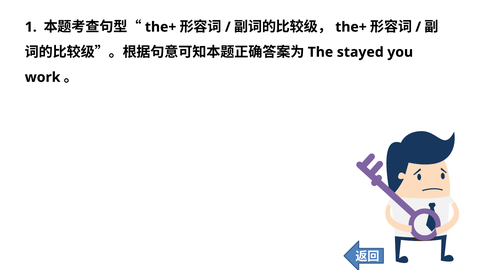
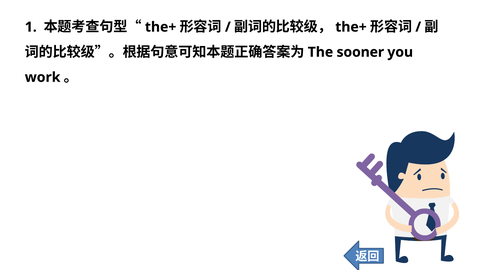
stayed: stayed -> sooner (360, 52)
